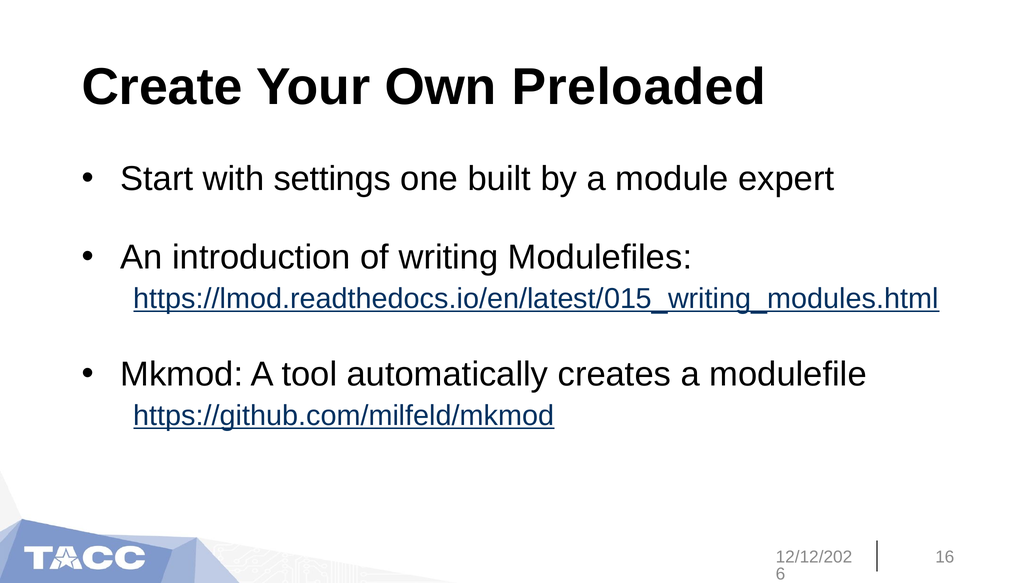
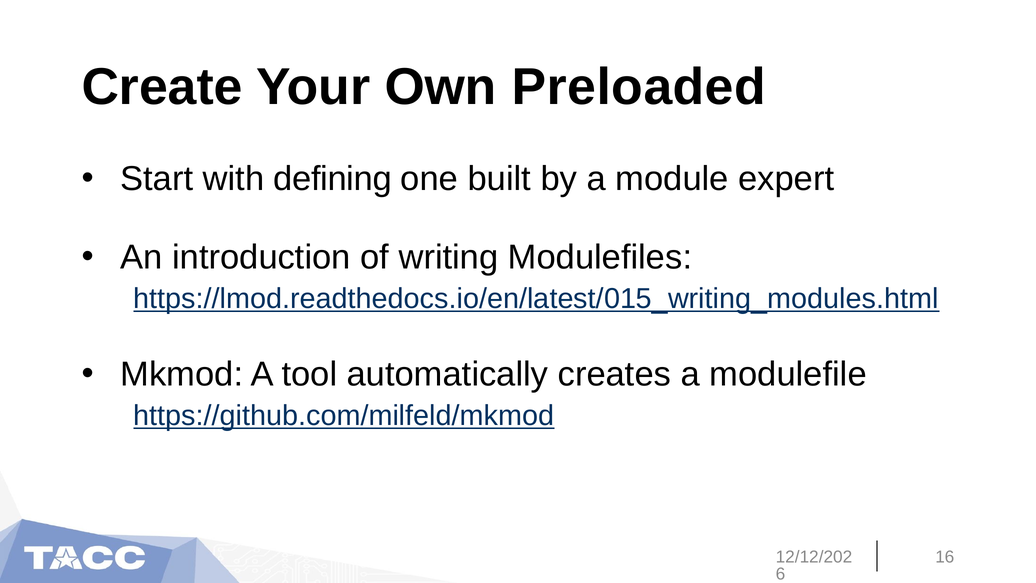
settings: settings -> defining (333, 179)
